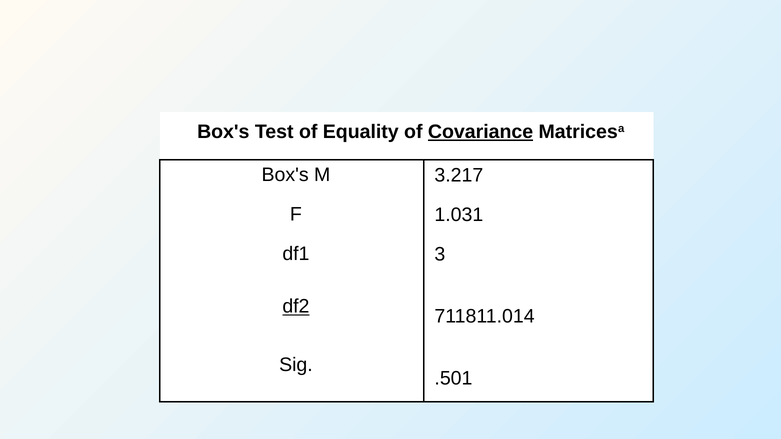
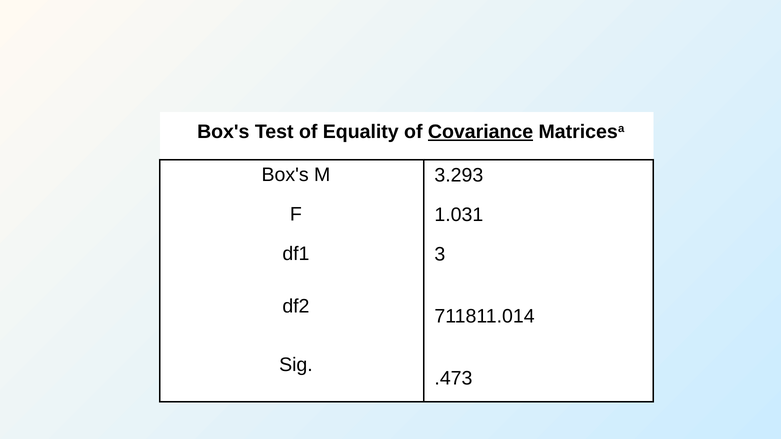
3.217: 3.217 -> 3.293 (459, 175)
df2 underline: present -> none (296, 307)
.501: .501 -> .473 (453, 378)
